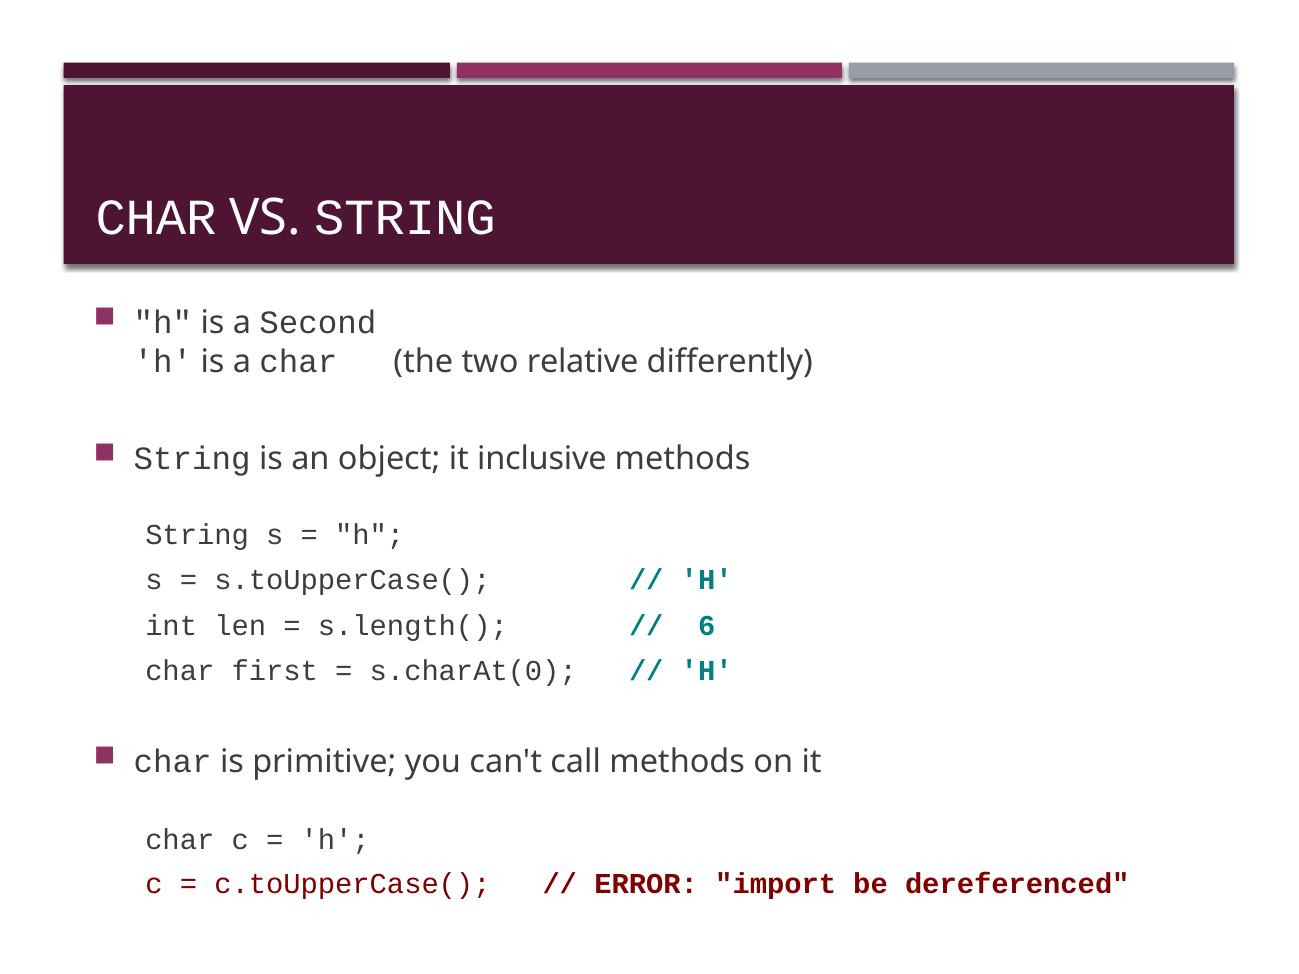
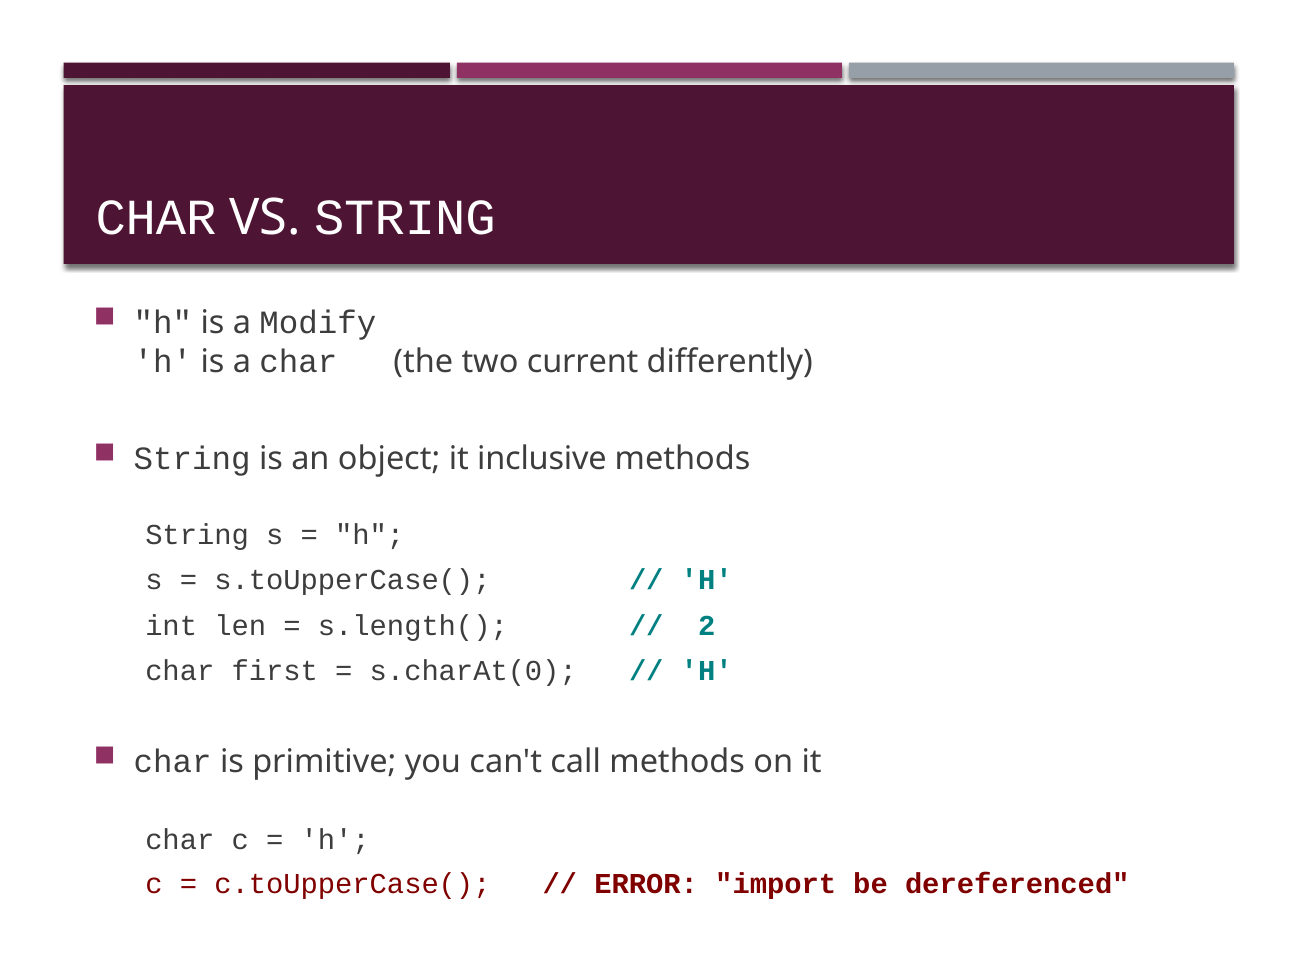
Second: Second -> Modify (318, 323)
relative: relative -> current (583, 362)
6: 6 -> 2 (707, 626)
